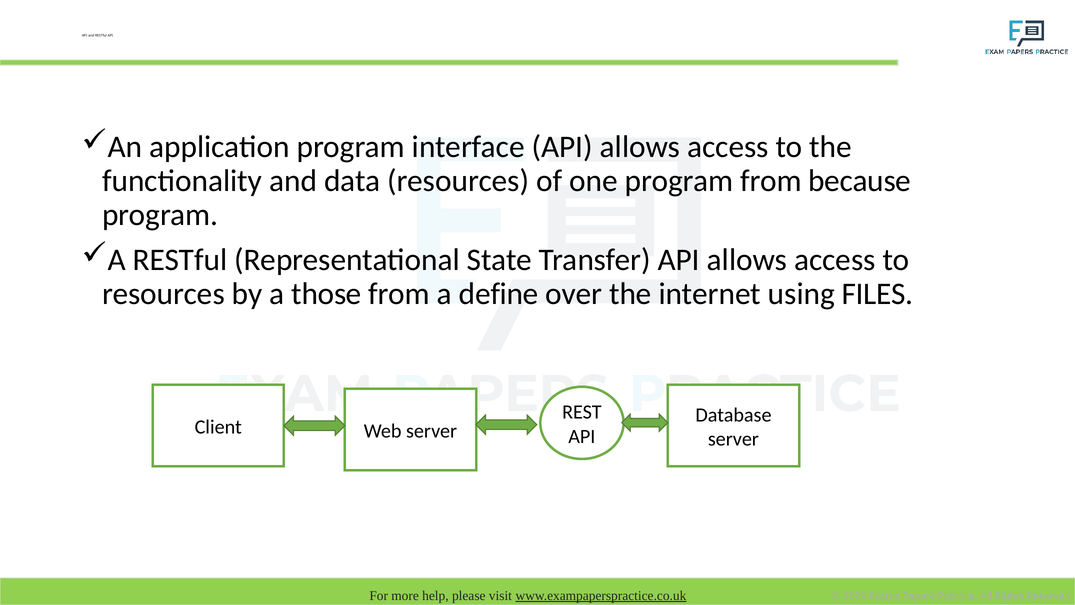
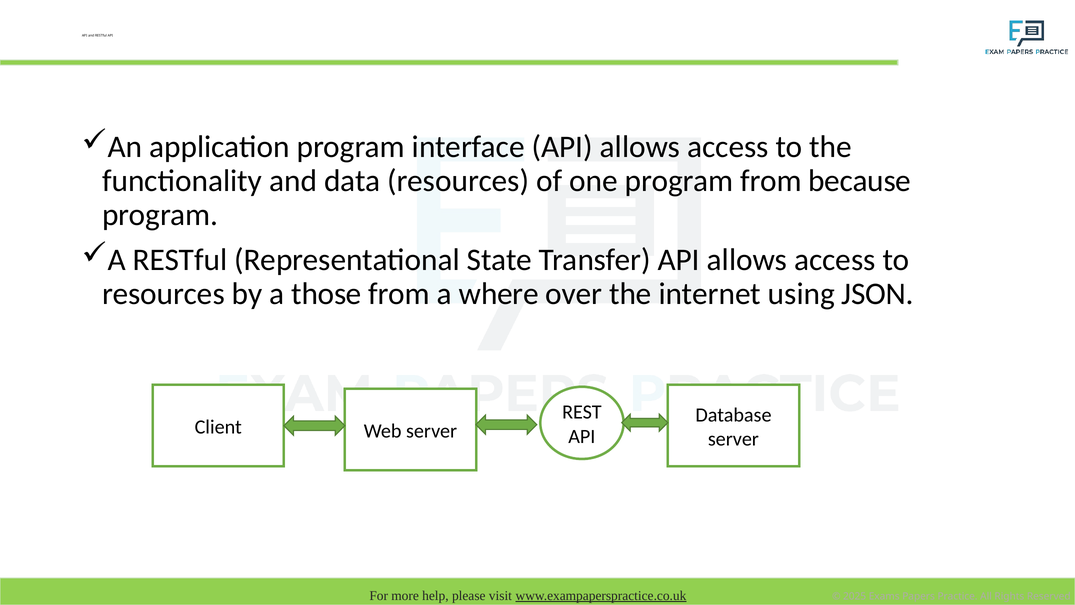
define: define -> where (499, 294)
FILES: FILES -> JSON (877, 294)
